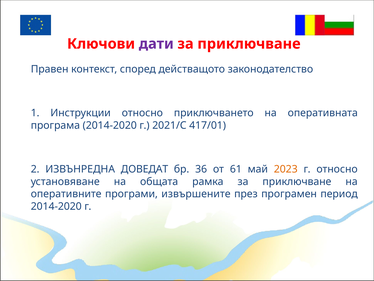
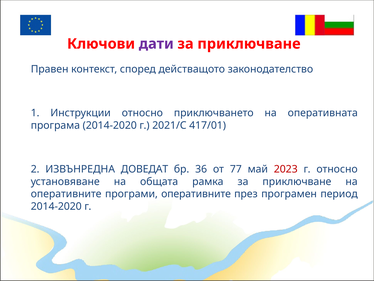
61: 61 -> 77 (236, 169)
2023 colour: orange -> red (286, 169)
програми извършените: извършените -> оперативните (196, 194)
